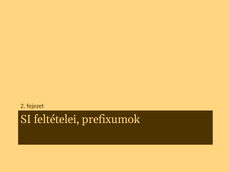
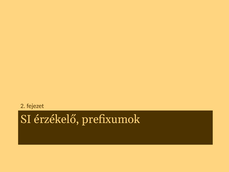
feltételei: feltételei -> érzékelő (57, 119)
